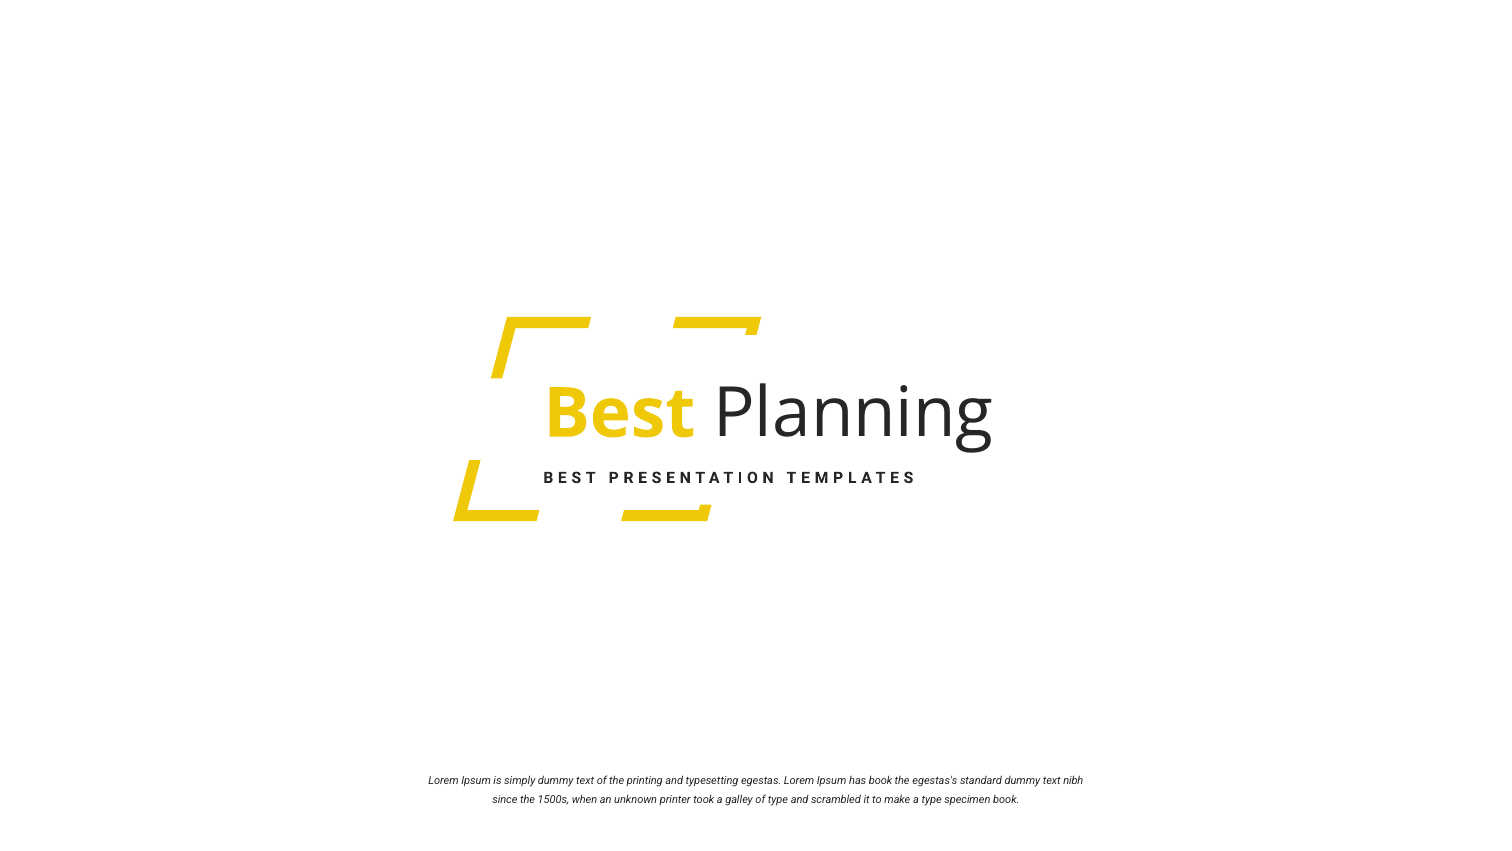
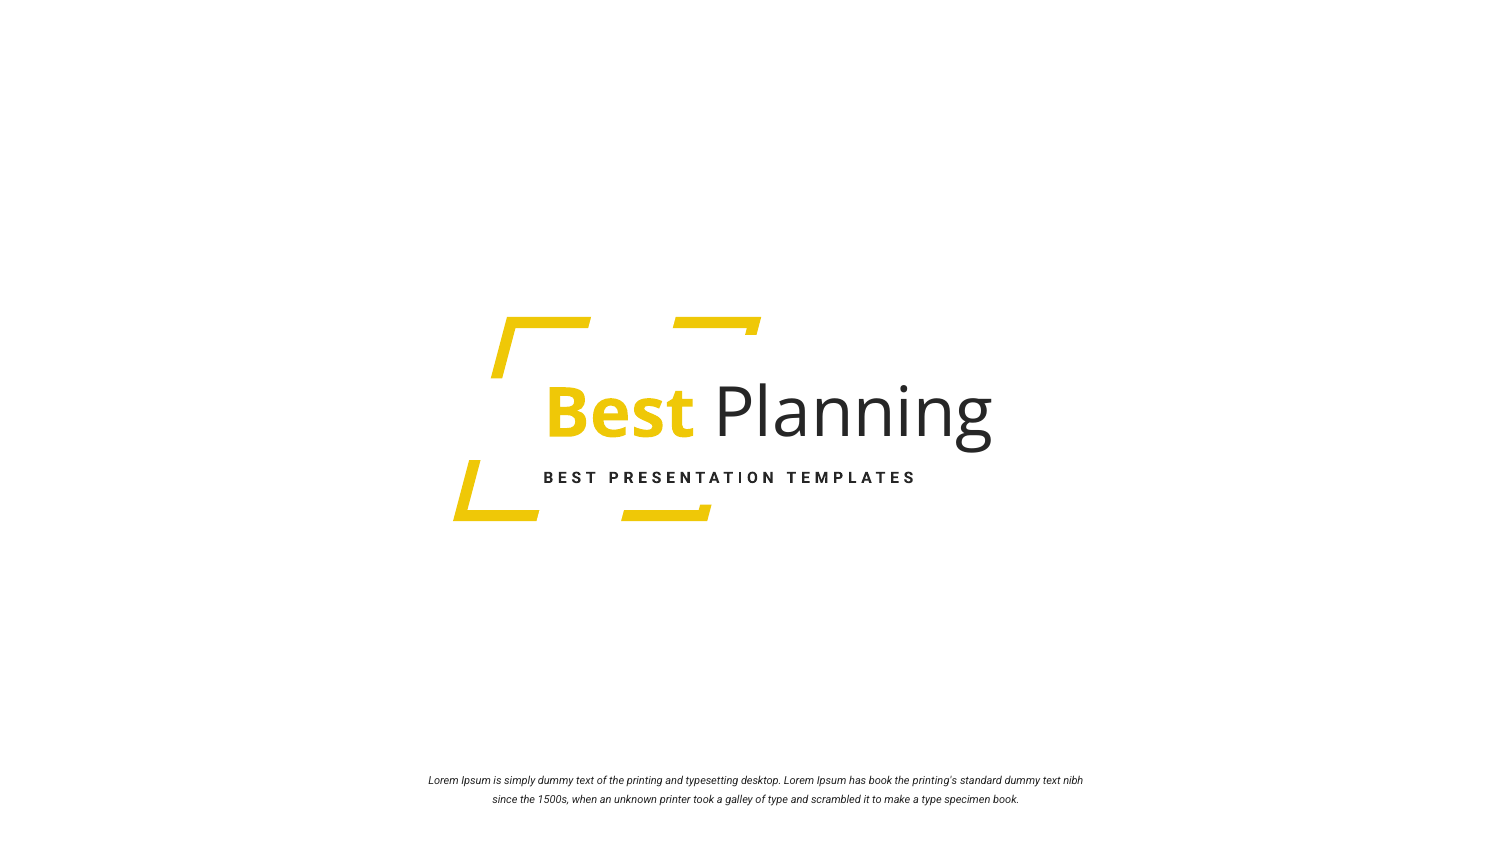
egestas: egestas -> desktop (761, 780)
egestas's: egestas's -> printing's (935, 780)
